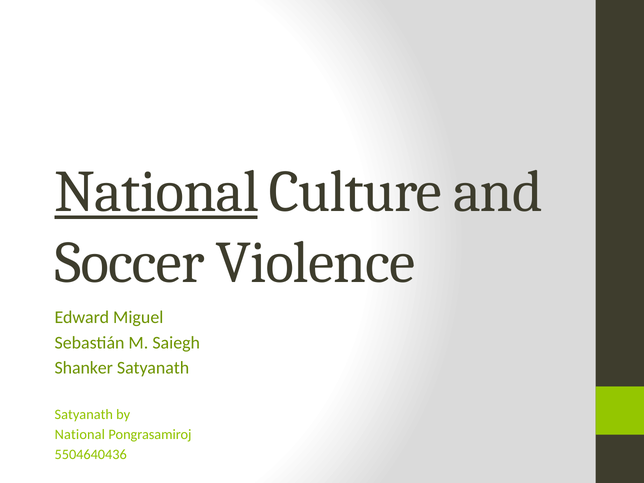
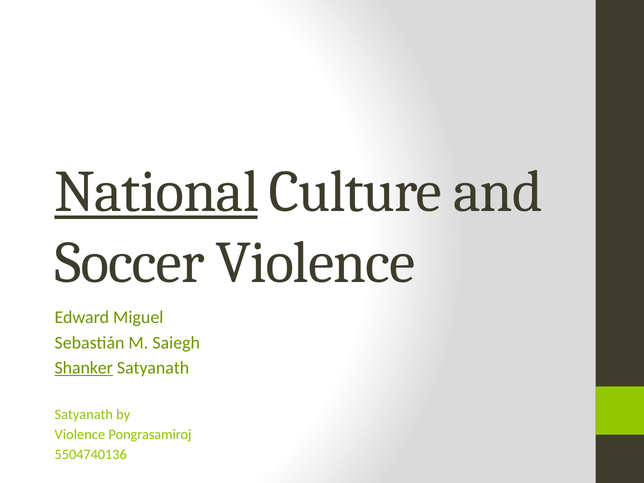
Shanker underline: none -> present (84, 368)
National: National -> Violence (80, 435)
5504640436: 5504640436 -> 5504740136 (91, 455)
